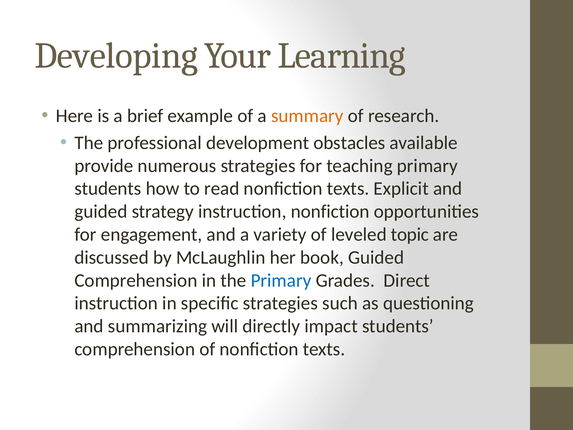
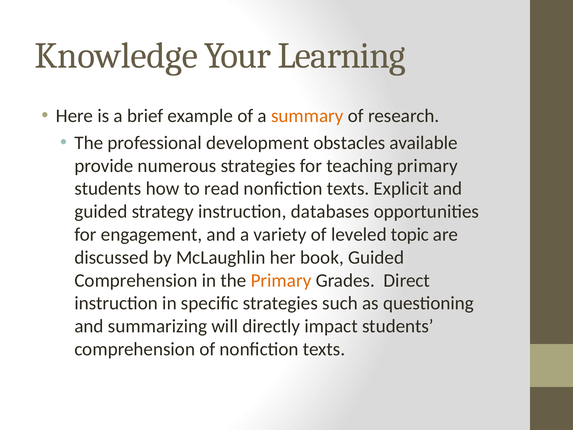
Developing: Developing -> Knowledge (116, 56)
instruction nonfiction: nonfiction -> databases (330, 211)
Primary colour: blue -> orange (281, 280)
